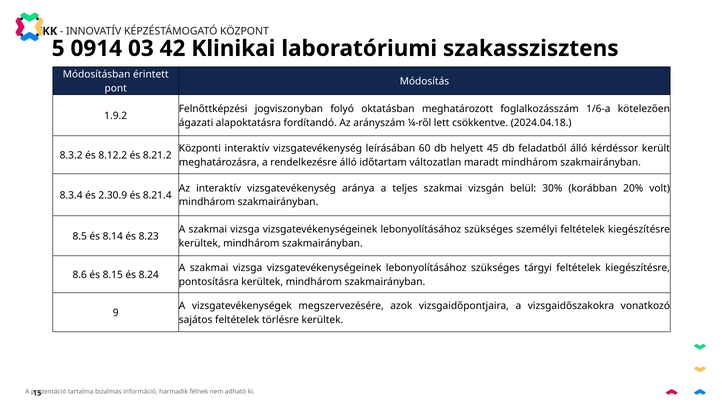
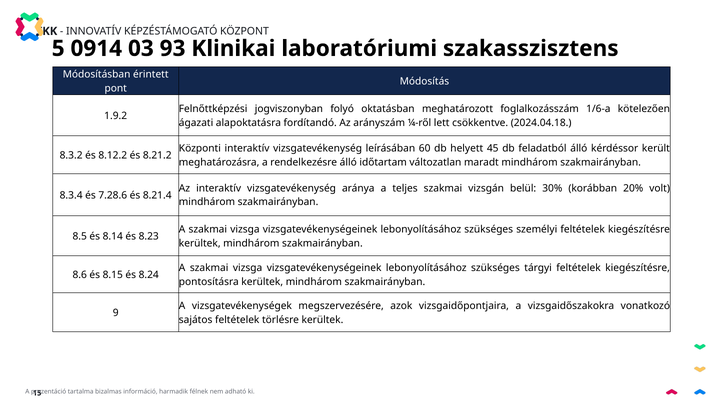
42: 42 -> 93 (173, 48)
2.30.9: 2.30.9 -> 7.28.6 (113, 195)
